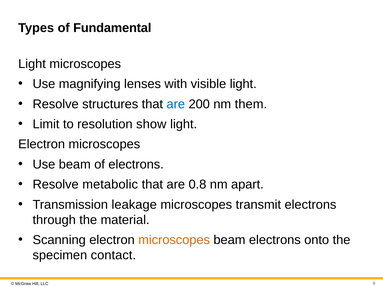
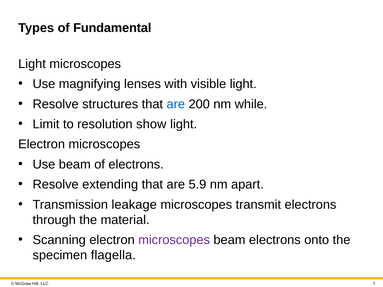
them: them -> while (251, 104)
metabolic: metabolic -> extending (110, 185)
0.8: 0.8 -> 5.9 (197, 185)
microscopes colour: orange -> purple (174, 240)
contact: contact -> flagella (113, 256)
